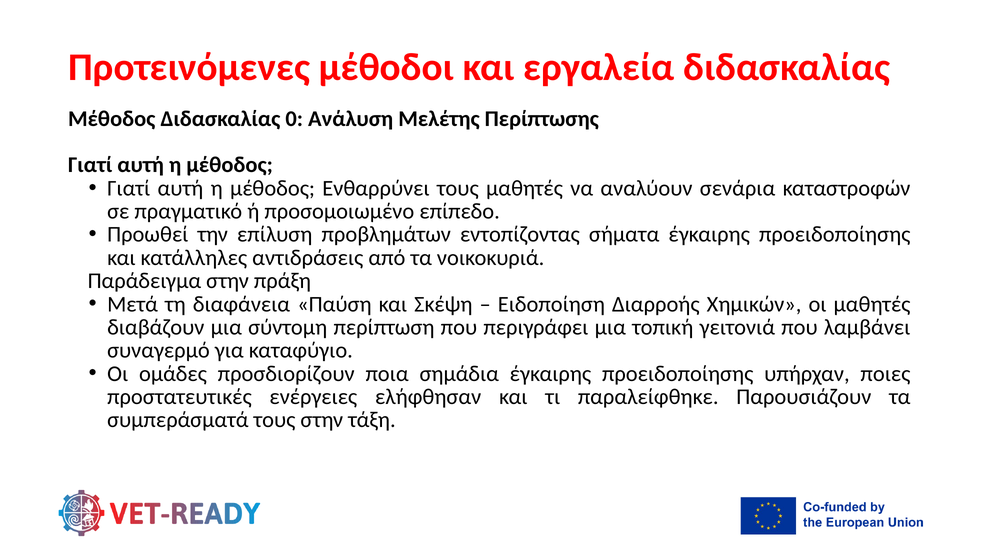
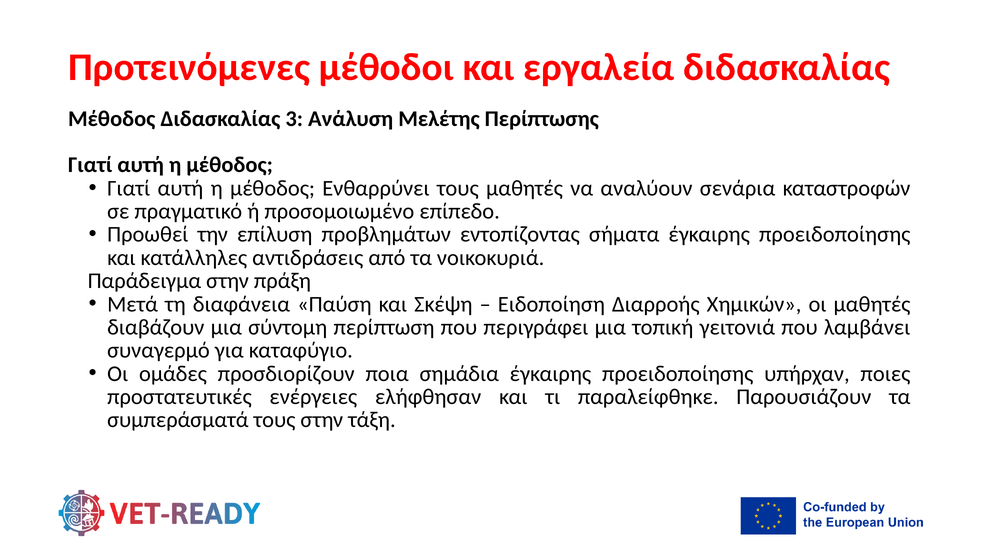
0: 0 -> 3 (294, 119)
